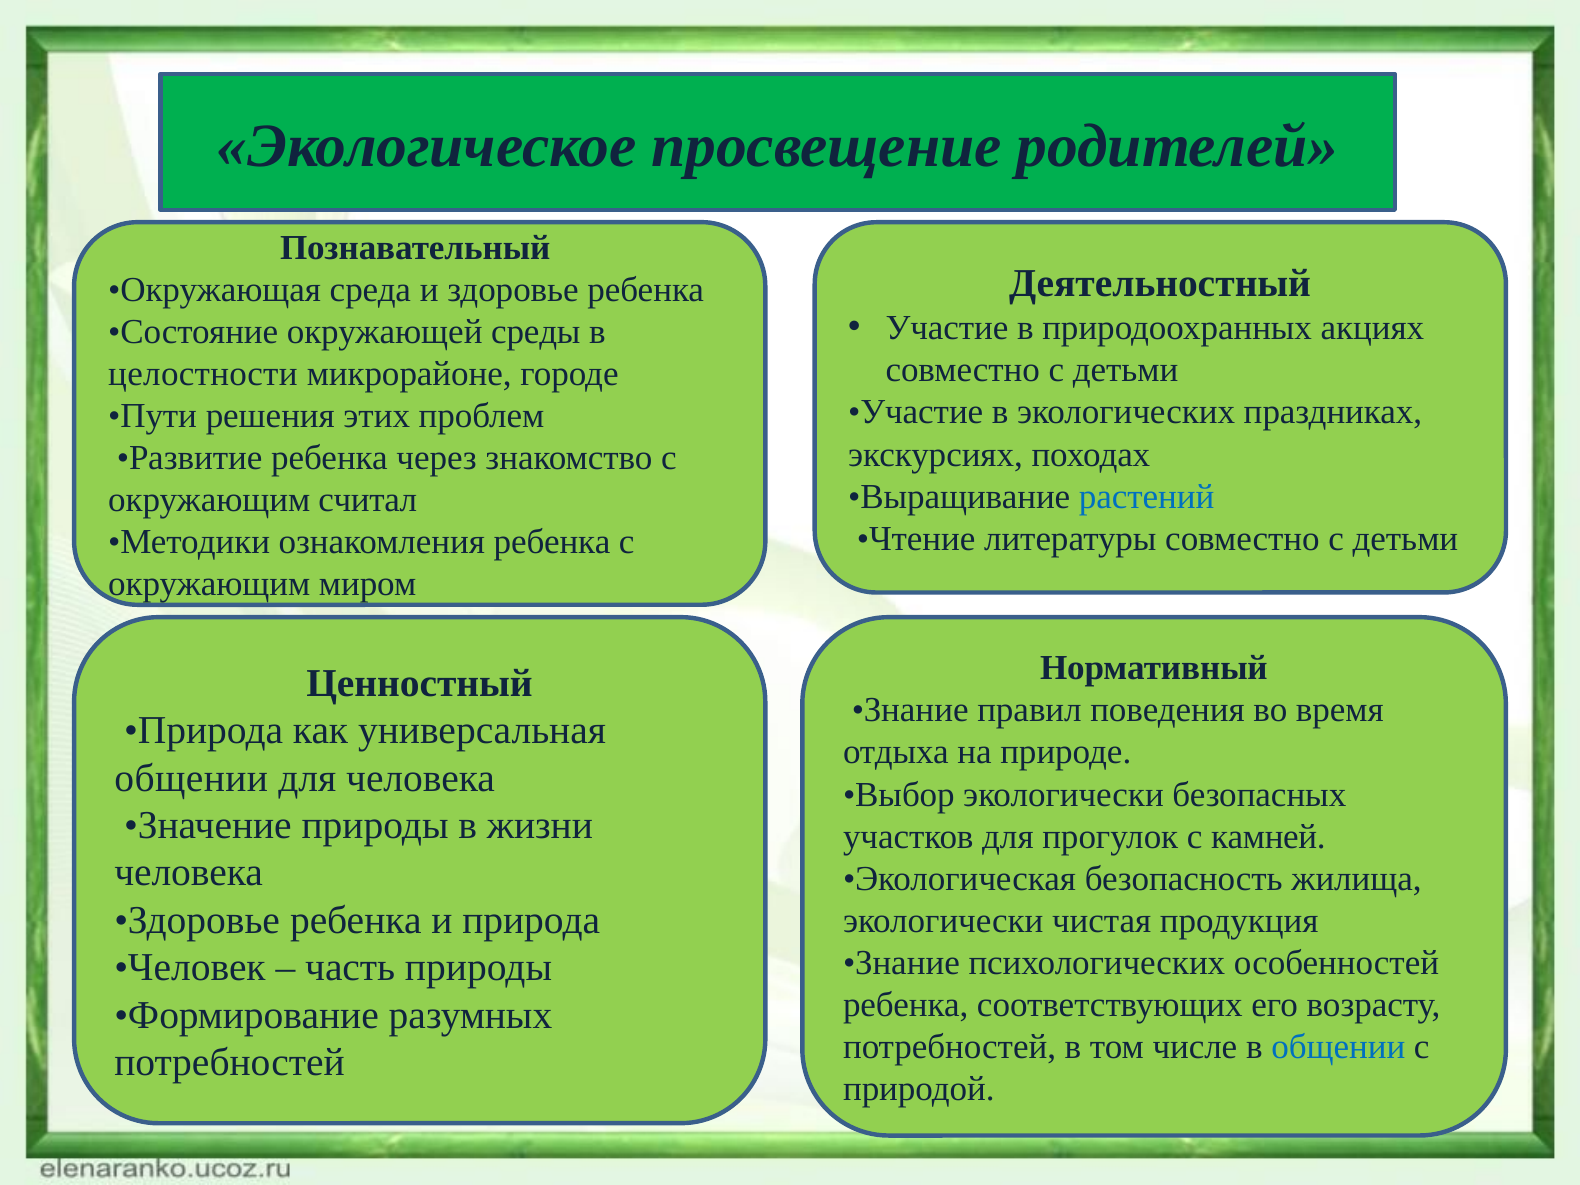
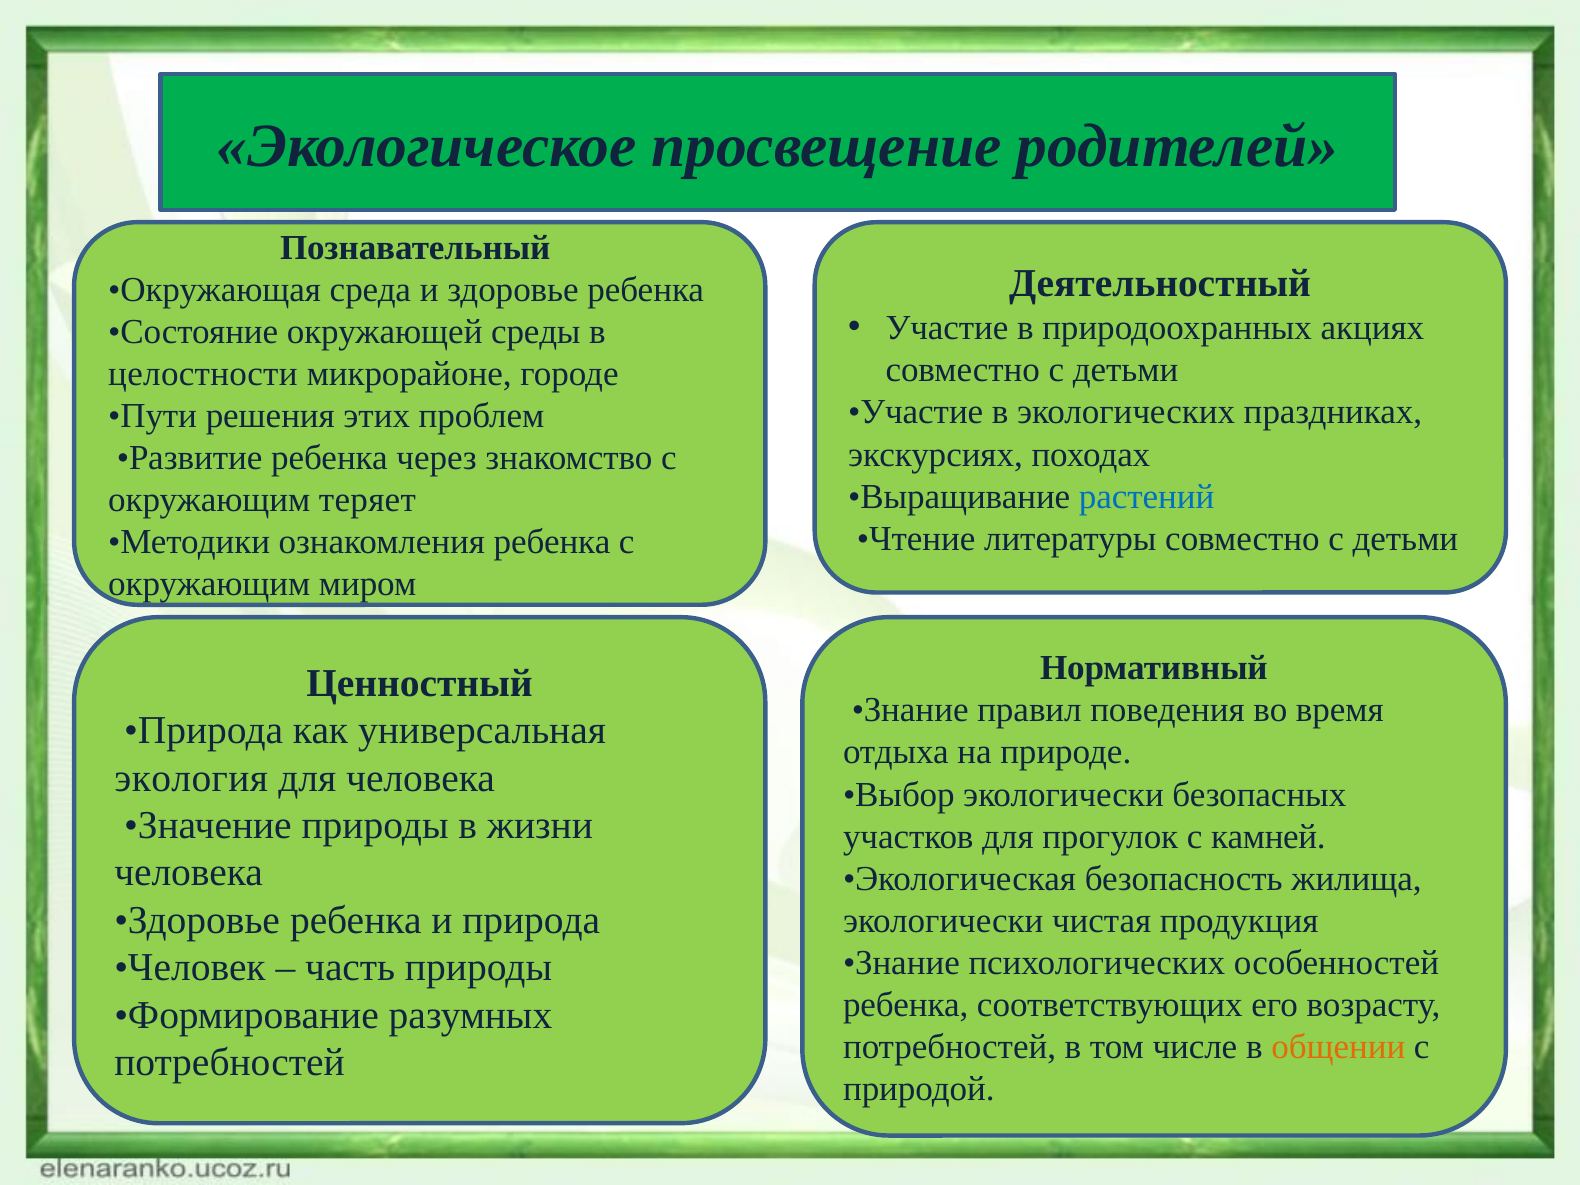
считал: считал -> теряет (367, 500)
общении: общении -> экология (191, 778)
общении colour: blue -> orange (1338, 1047)
